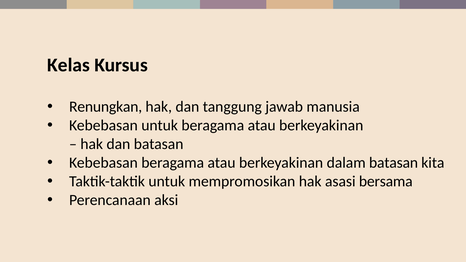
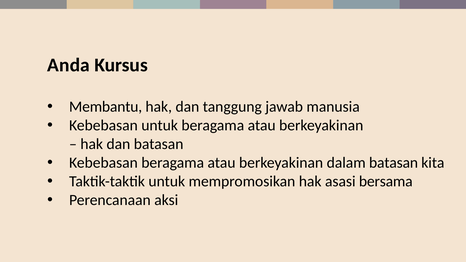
Kelas: Kelas -> Anda (69, 65)
Renungkan: Renungkan -> Membantu (106, 107)
